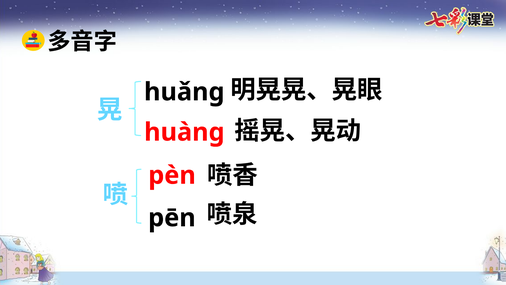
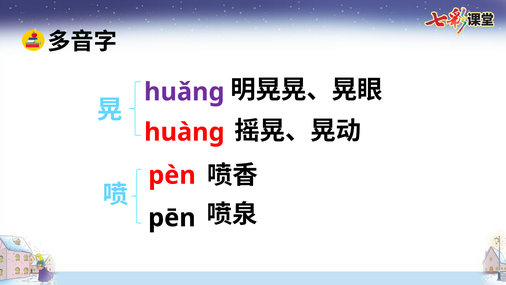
huǎnɡ colour: black -> purple (184, 92)
